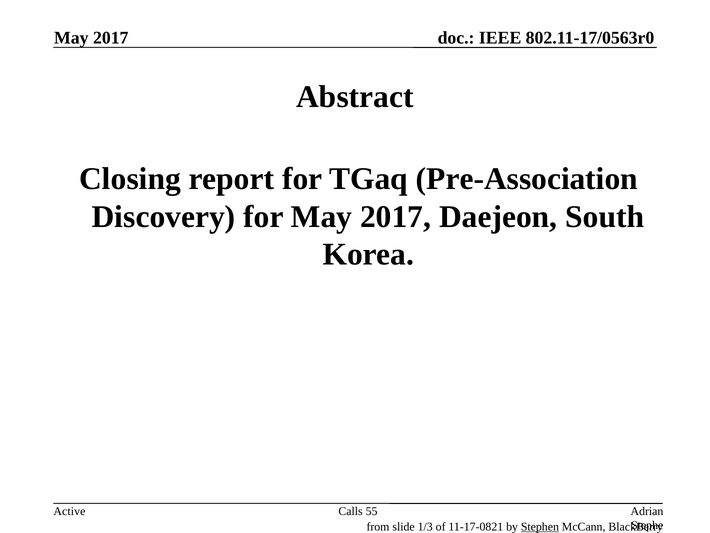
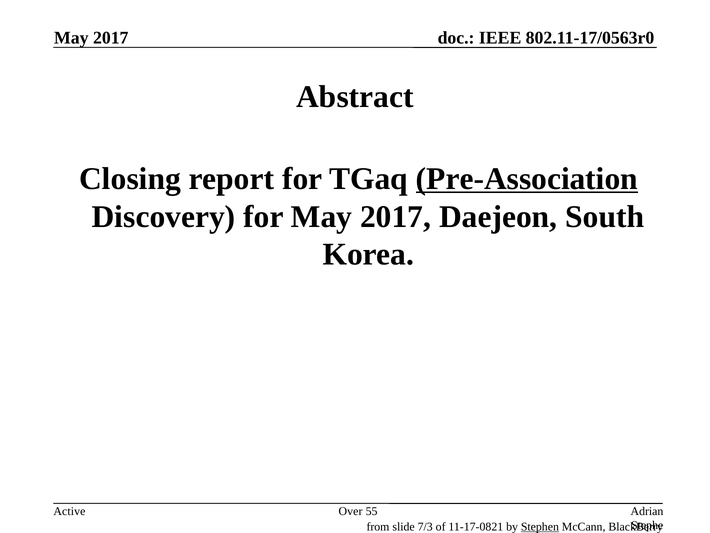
Pre-Association underline: none -> present (527, 179)
Calls: Calls -> Over (350, 511)
1/3: 1/3 -> 7/3 (425, 526)
